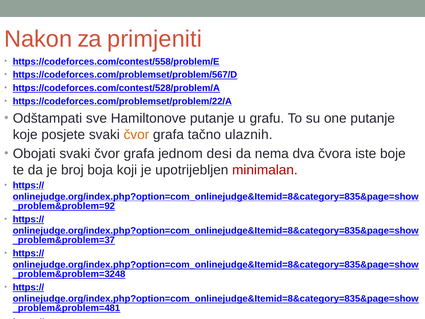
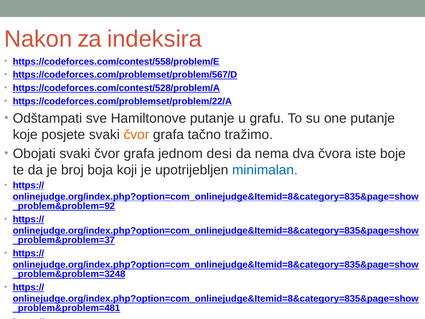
primjeniti: primjeniti -> indeksira (155, 39)
ulaznih: ulaznih -> tražimo (249, 134)
minimalan colour: red -> blue (265, 170)
